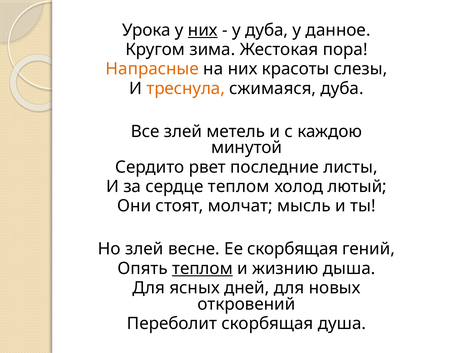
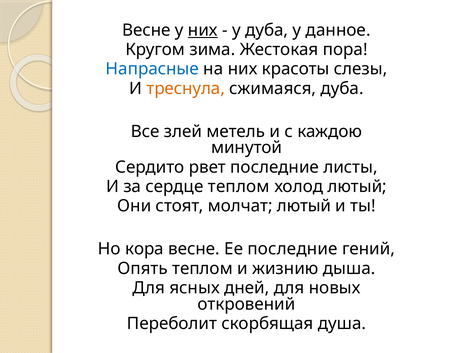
Урока: Урока -> Весне (146, 30)
Напрасные colour: orange -> blue (152, 69)
молчат мысль: мысль -> лютый (304, 206)
Но злей: злей -> кора (144, 249)
Ее скорбящая: скорбящая -> последние (293, 249)
теплом underline: present -> none (202, 269)
